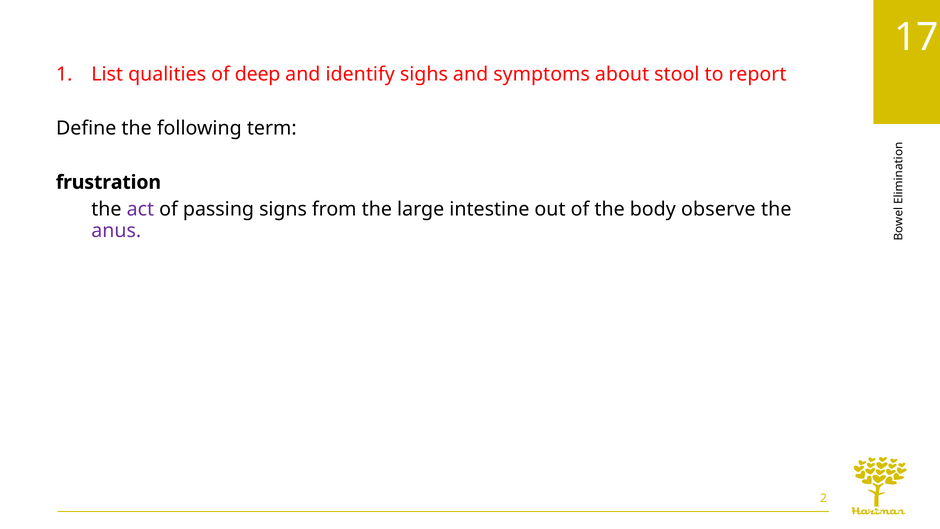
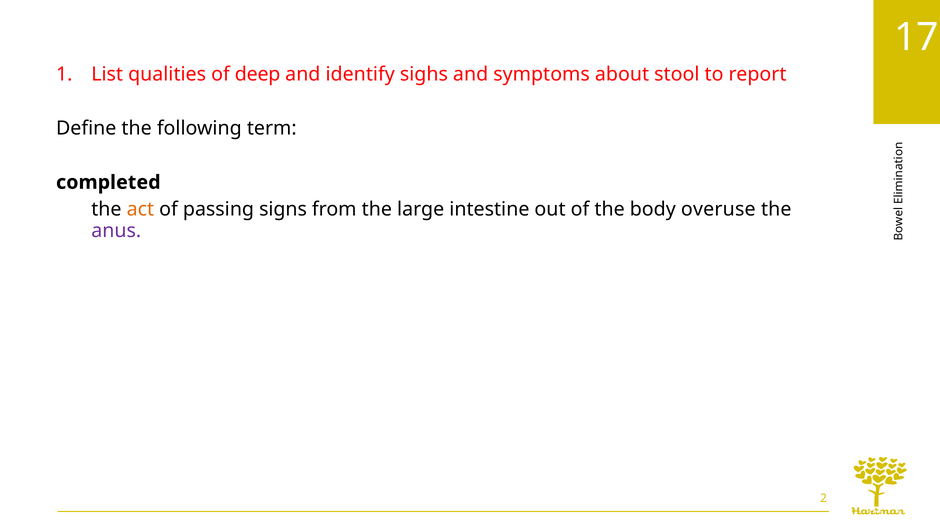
frustration: frustration -> completed (108, 182)
act colour: purple -> orange (140, 209)
observe: observe -> overuse (718, 209)
